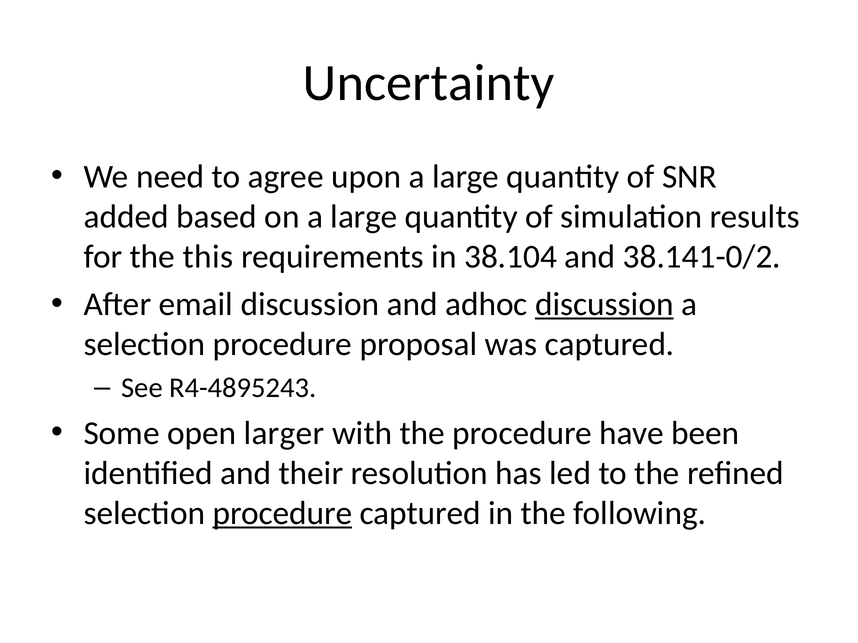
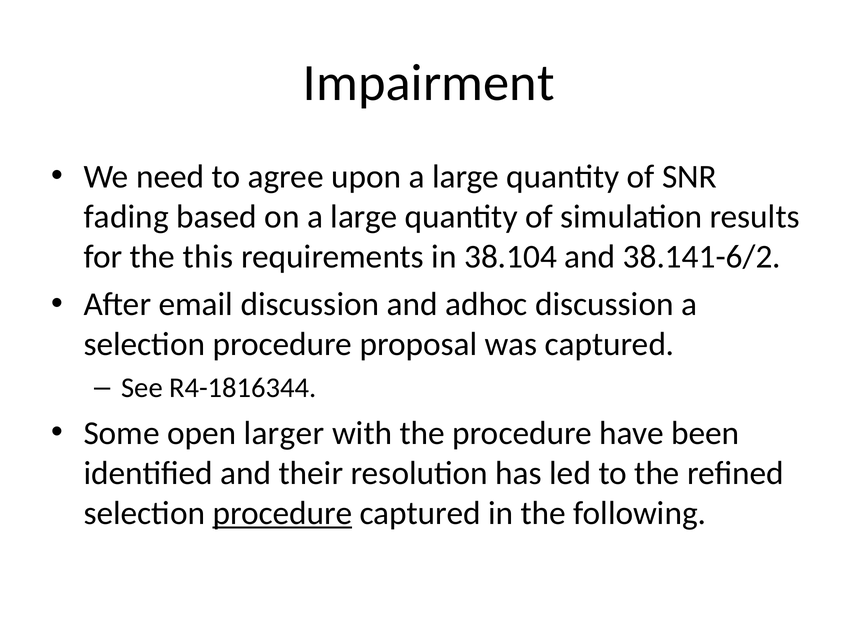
Uncertainty: Uncertainty -> Impairment (429, 83)
added: added -> fading (126, 217)
38.141-0/2: 38.141-0/2 -> 38.141-6/2 (702, 257)
discussion underline: present -> none (604, 305)
R4-4895243: R4-4895243 -> R4-1816344 (243, 388)
